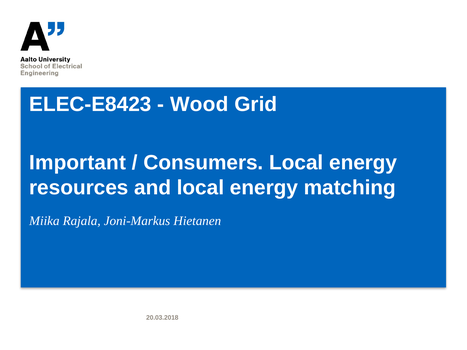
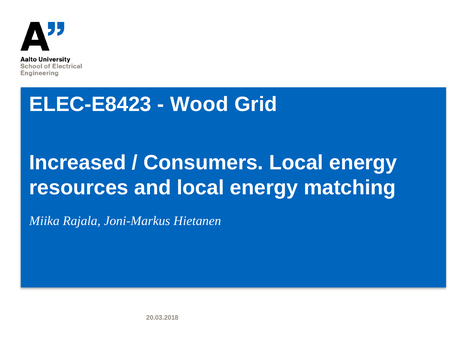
Important: Important -> Increased (78, 163)
